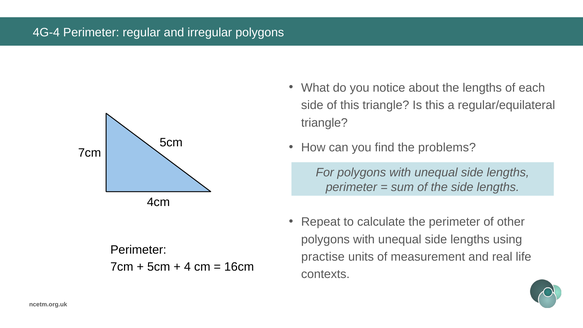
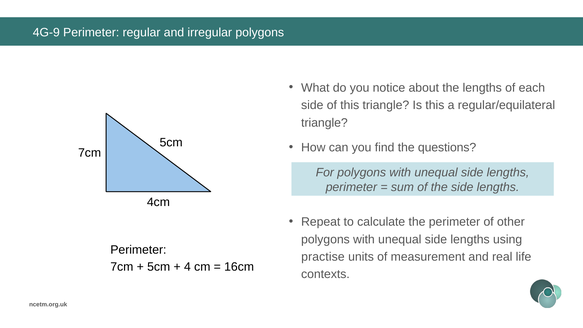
4G-4: 4G-4 -> 4G-9 (46, 33)
problems: problems -> questions (447, 147)
